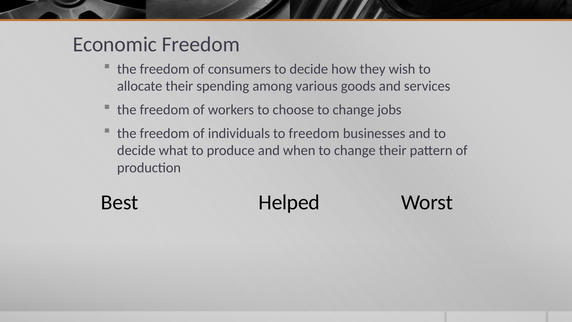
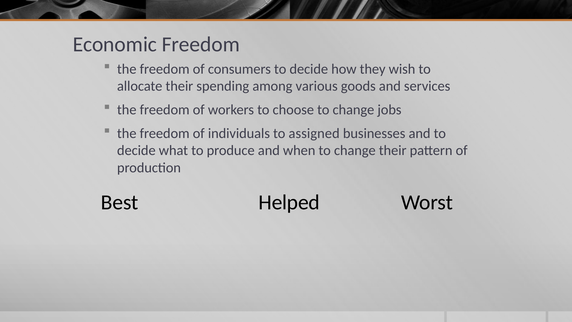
to freedom: freedom -> assigned (314, 133)
